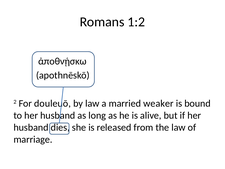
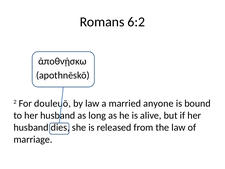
1:2: 1:2 -> 6:2 (136, 22)
weaker: weaker -> anyone (158, 103)
